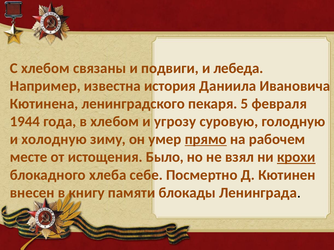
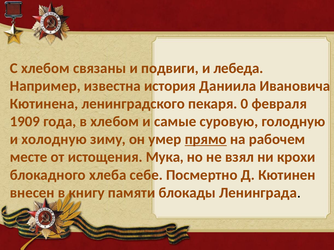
5: 5 -> 0 (244, 104)
1944: 1944 -> 1909 (25, 122)
угрозу: угрозу -> самые (175, 122)
Было: Было -> Мука (165, 157)
крохи underline: present -> none (296, 157)
